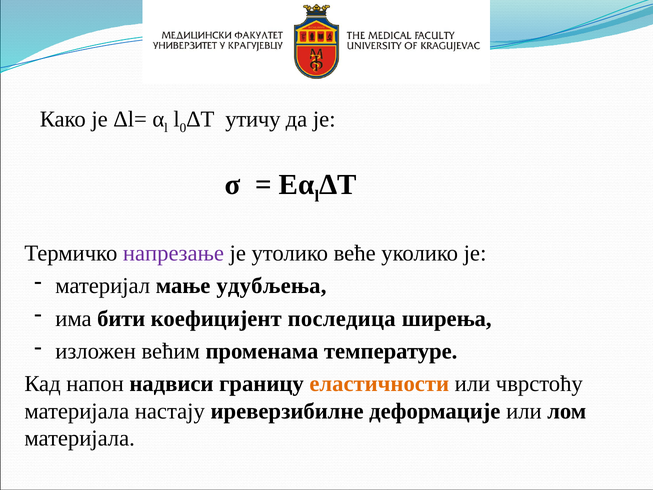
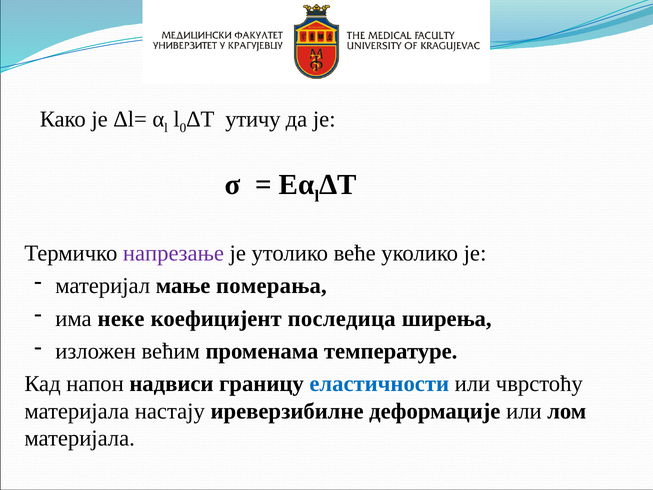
удубљења: удубљења -> померања (271, 286)
бити: бити -> неке (121, 319)
еластичности colour: orange -> blue (379, 384)
